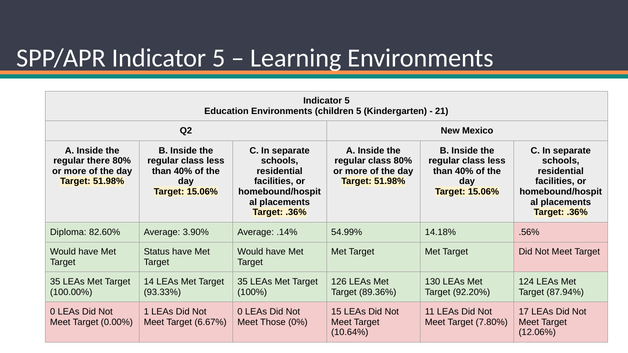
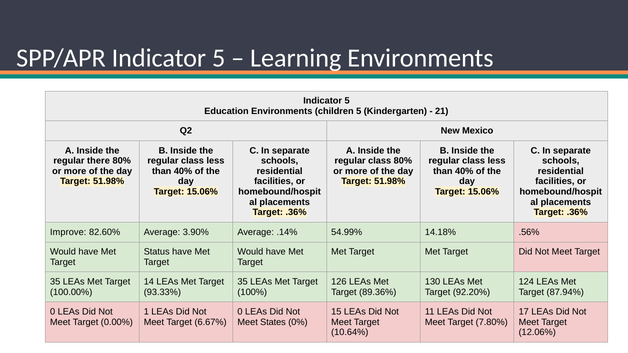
Diploma: Diploma -> Improve (68, 232)
Those: Those -> States (273, 322)
